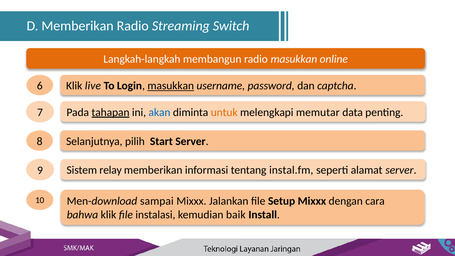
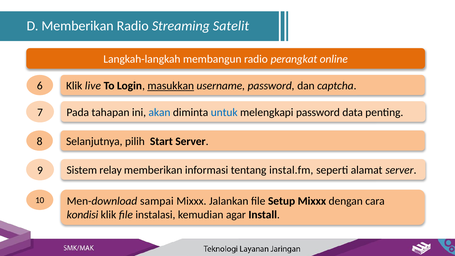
Switch: Switch -> Satelit (231, 26)
radio masukkan: masukkan -> perangkat (294, 59)
tahapan underline: present -> none (110, 112)
untuk colour: orange -> blue (224, 112)
melengkapi memutar: memutar -> password (318, 112)
bahwa: bahwa -> kondisi (82, 215)
baik: baik -> agar (236, 215)
